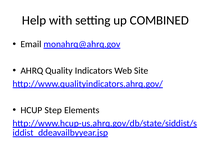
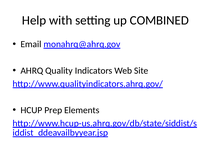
Step: Step -> Prep (53, 110)
